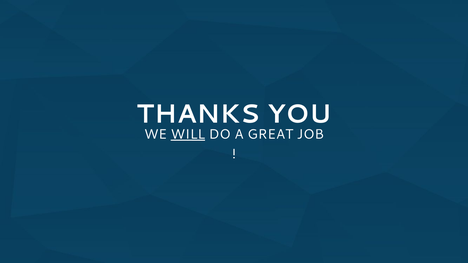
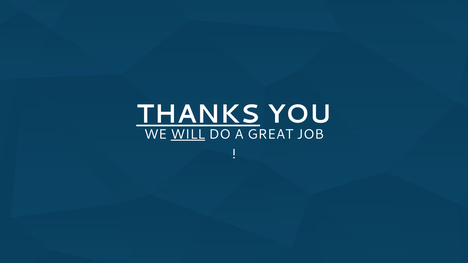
THANKS underline: none -> present (198, 114)
